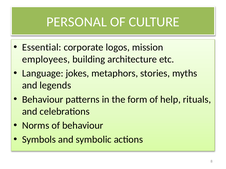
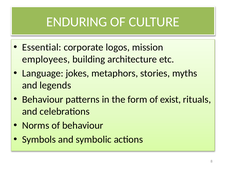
PERSONAL: PERSONAL -> ENDURING (77, 22)
help: help -> exist (171, 100)
